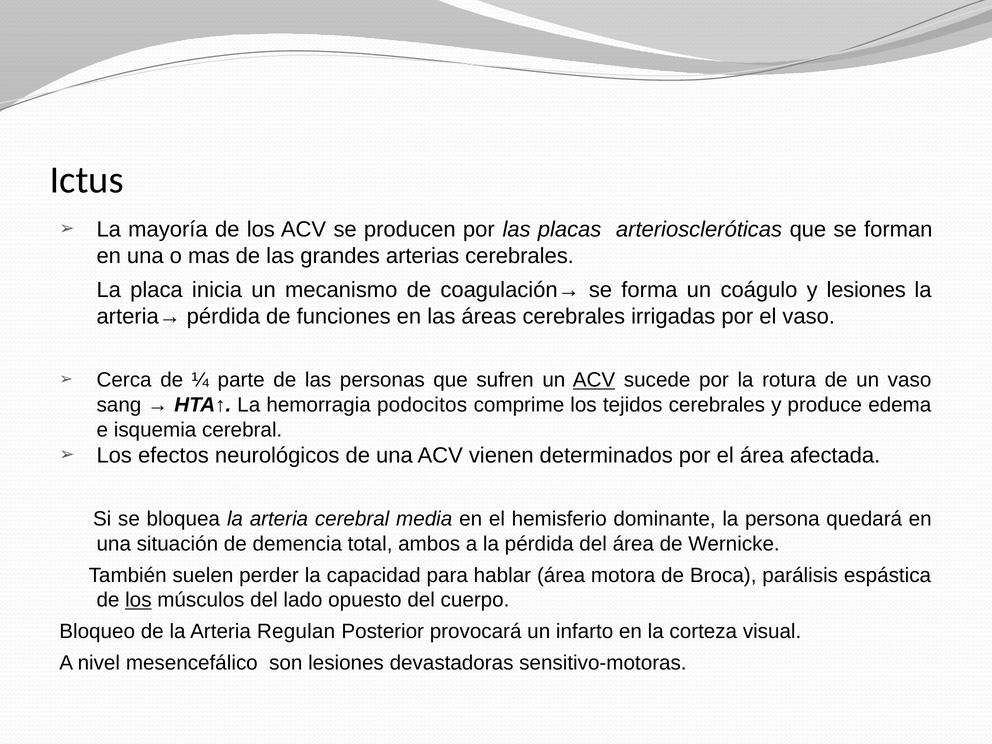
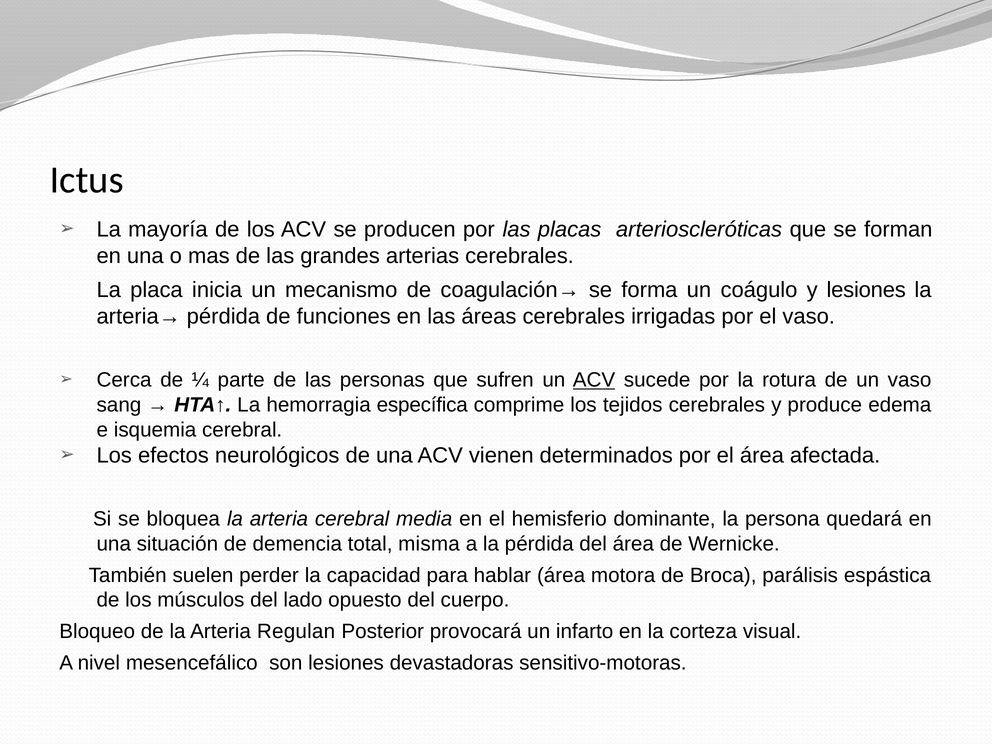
podocitos: podocitos -> específica (422, 405)
ambos: ambos -> misma (429, 544)
los underline: present -> none (138, 600)
